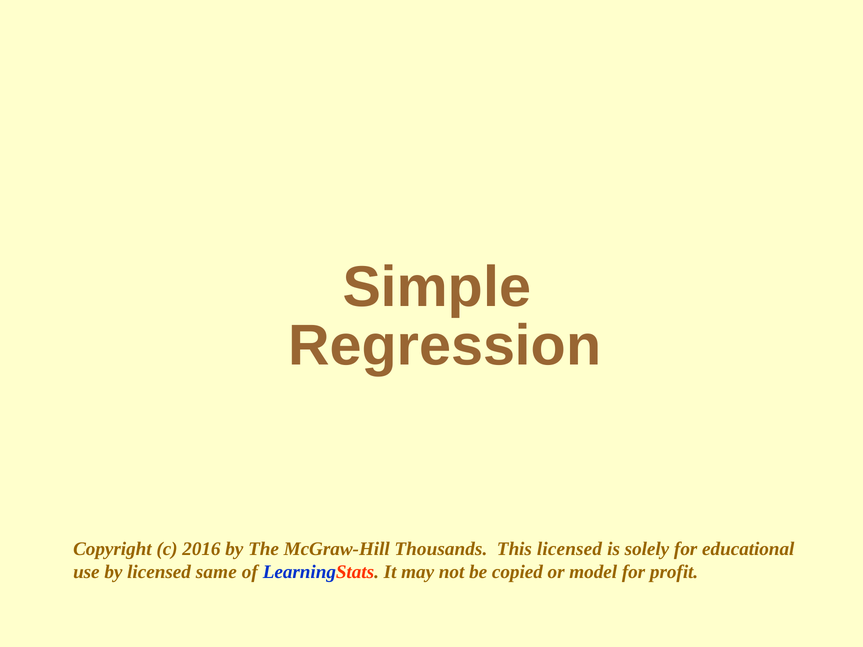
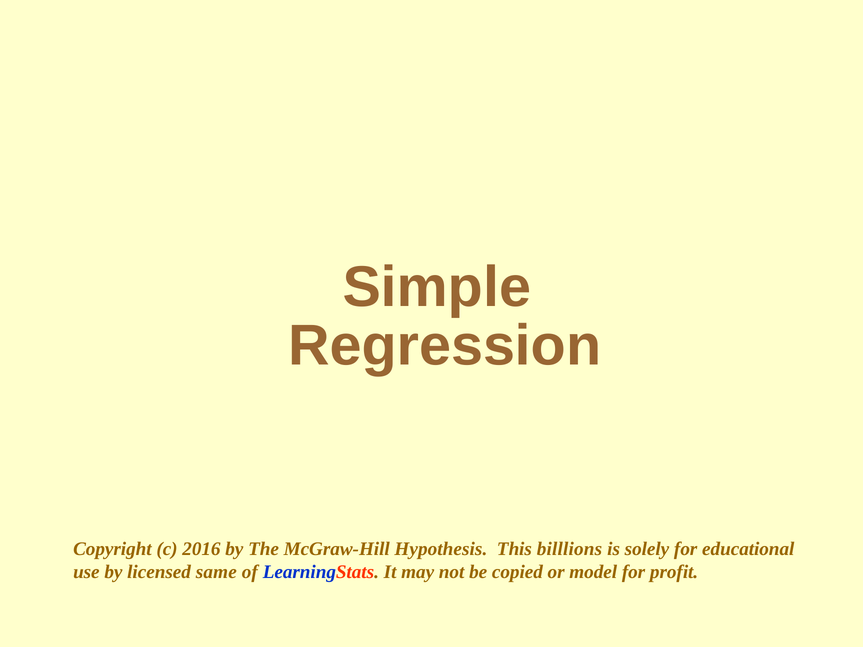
Thousands: Thousands -> Hypothesis (441, 549)
This licensed: licensed -> billlions (569, 549)
